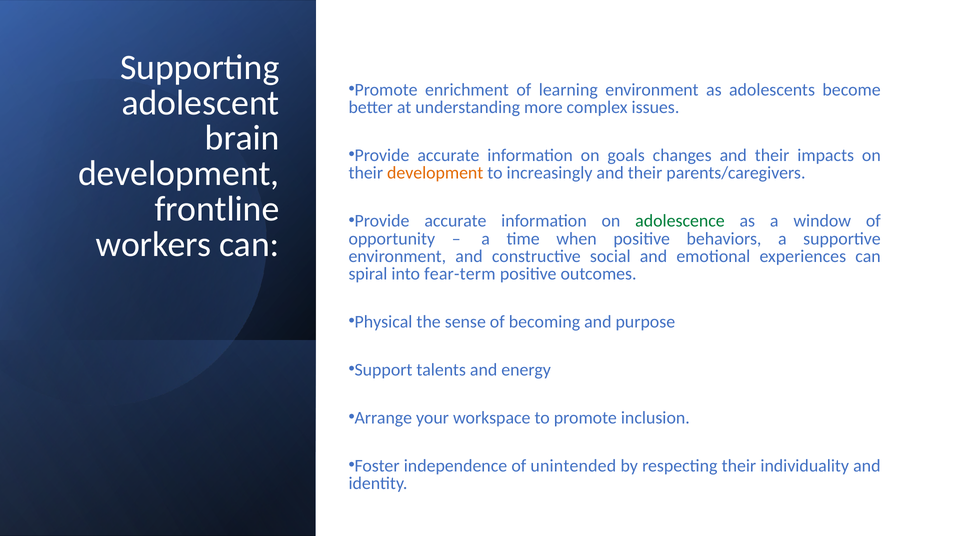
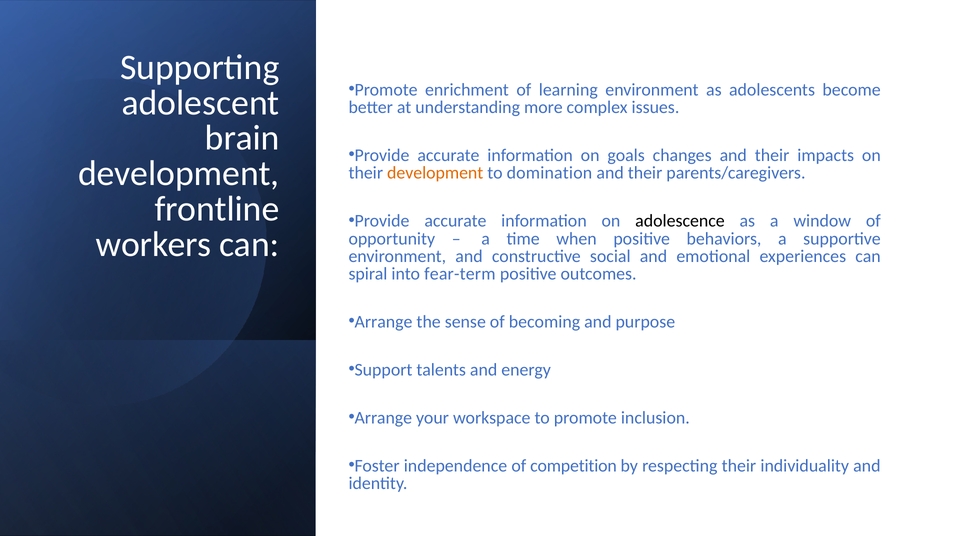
increasingly: increasingly -> domination (549, 173)
adolescence colour: green -> black (680, 221)
Physical: Physical -> Arrange (384, 322)
unintended: unintended -> competition (573, 466)
